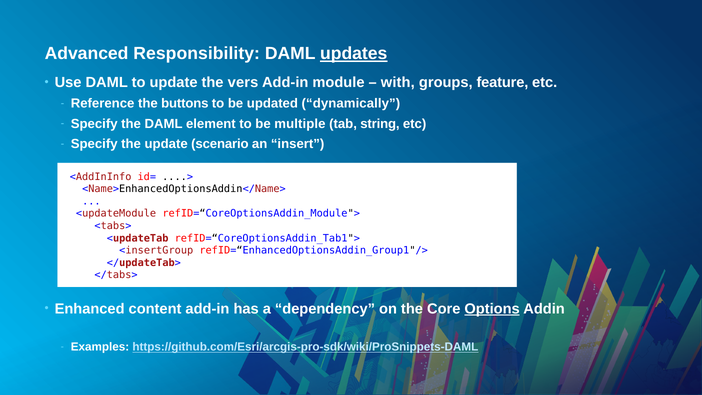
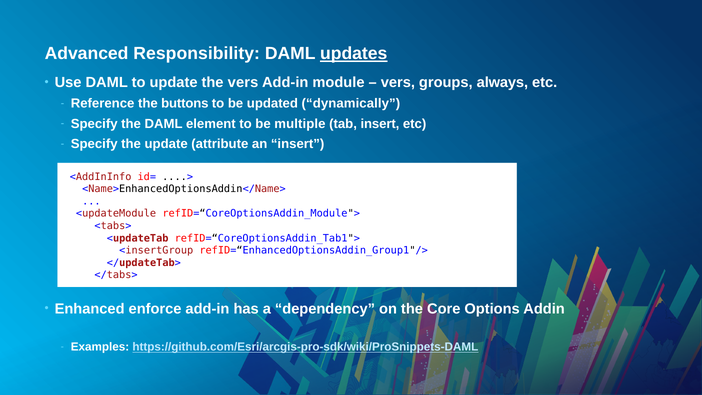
with: with -> vers (398, 83)
feature: feature -> always (502, 83)
tab string: string -> insert (380, 124)
scenario: scenario -> attribute (220, 144)
content: content -> enforce (155, 309)
Options underline: present -> none (492, 309)
